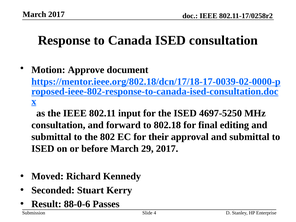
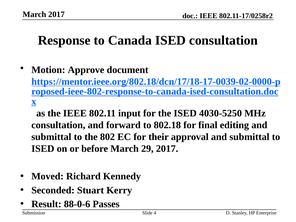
4697-5250: 4697-5250 -> 4030-5250 (221, 113)
